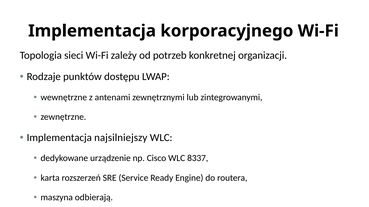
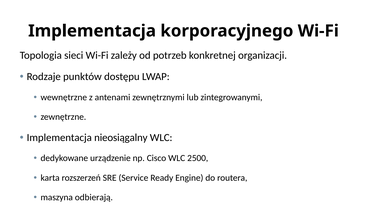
najsilniejszy: najsilniejszy -> nieosiągalny (121, 138)
8337: 8337 -> 2500 (198, 159)
